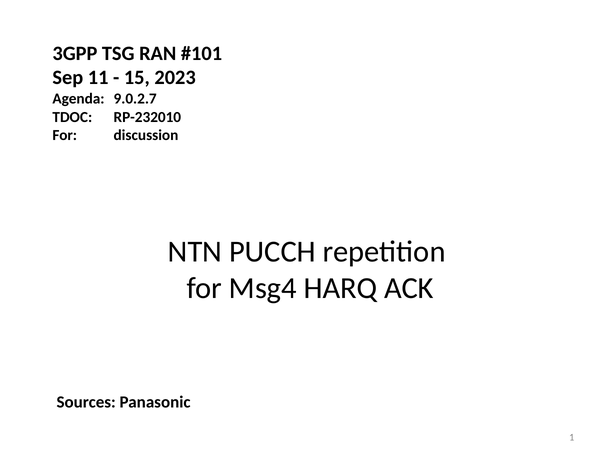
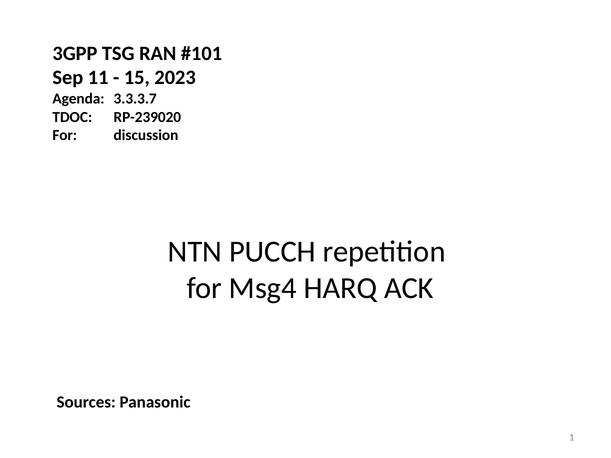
9.0.2.7: 9.0.2.7 -> 3.3.3.7 (135, 99)
RP-232010: RP-232010 -> RP-239020 (147, 117)
